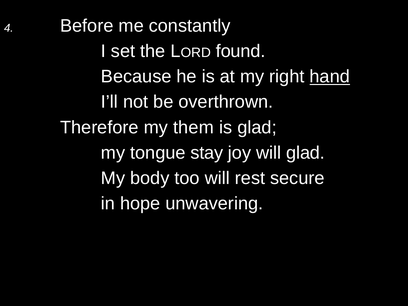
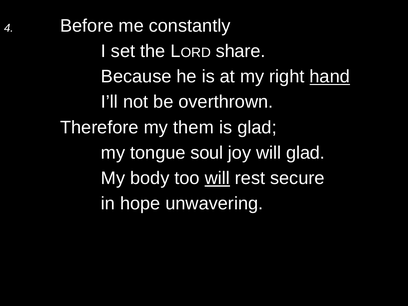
found: found -> share (241, 51)
stay: stay -> soul (207, 153)
will underline: none -> present (217, 178)
